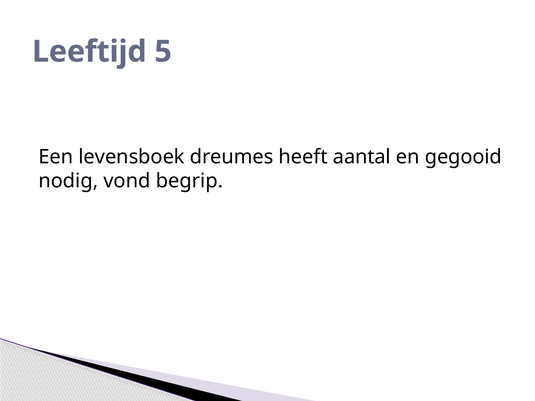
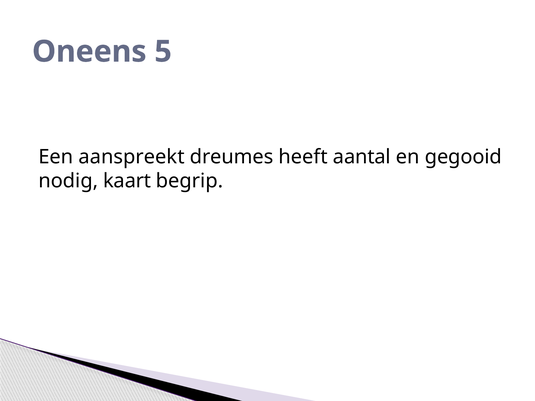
Leeftijd: Leeftijd -> Oneens (89, 52)
levensboek: levensboek -> aanspreekt (132, 157)
vond: vond -> kaart (127, 181)
